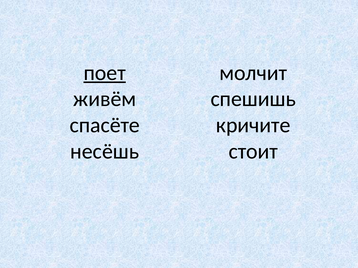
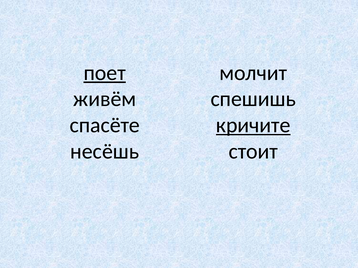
кричите underline: none -> present (253, 125)
